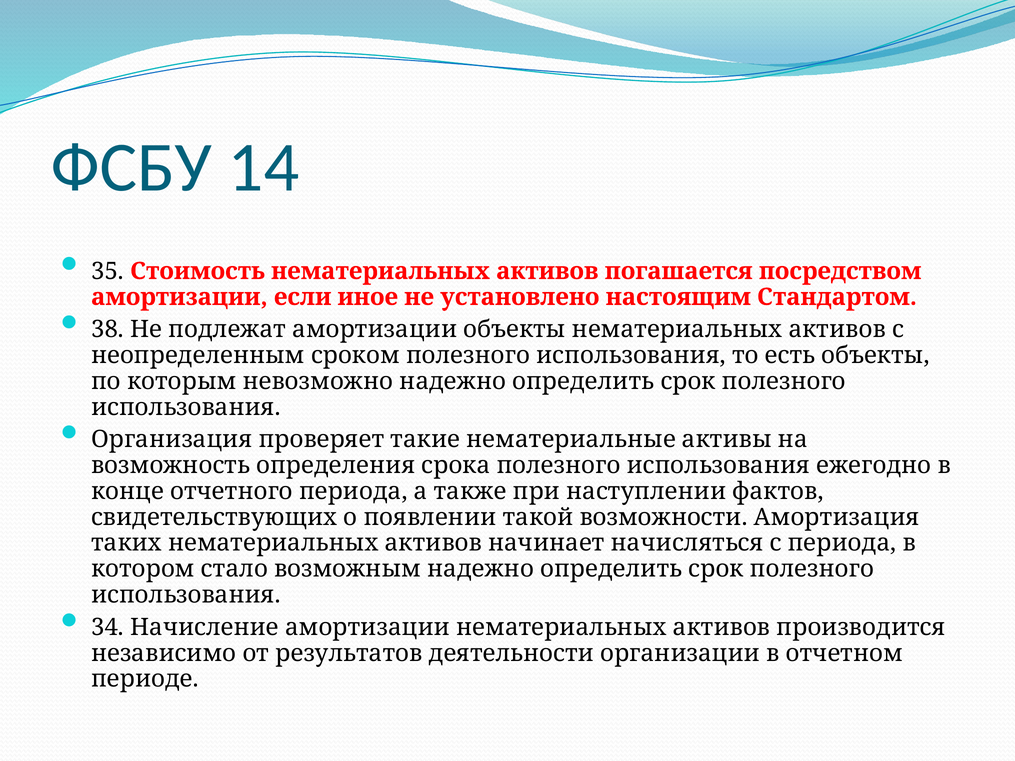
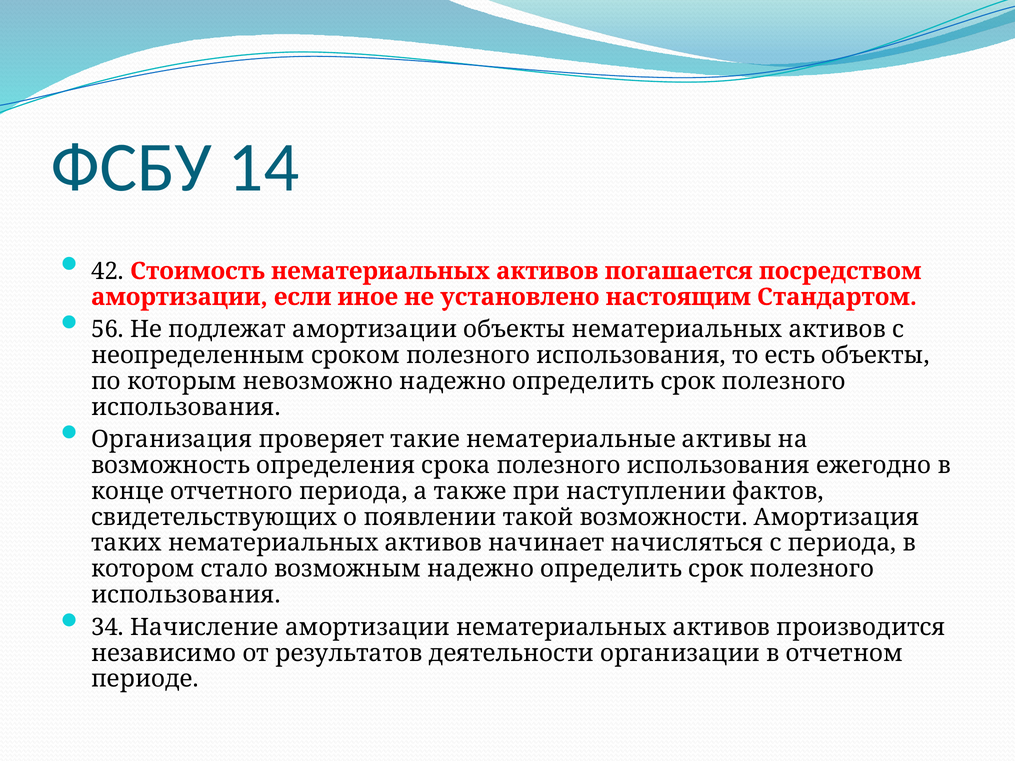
35: 35 -> 42 (108, 271)
38: 38 -> 56 (108, 330)
